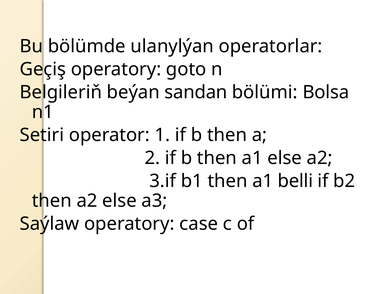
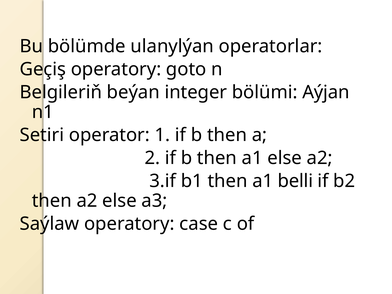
sandan: sandan -> integer (196, 92)
Bolsa: Bolsa -> Aýjan (326, 92)
